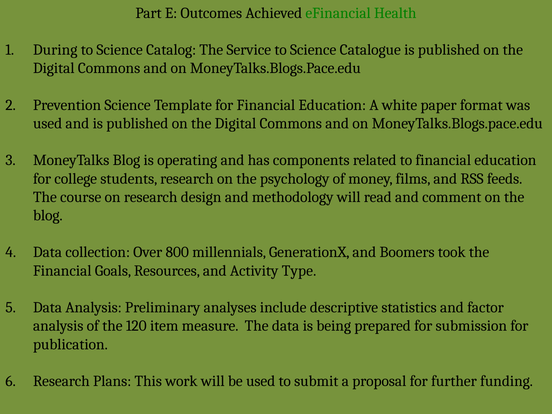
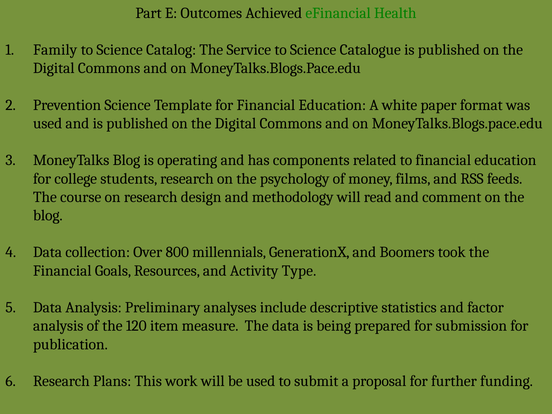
During: During -> Family (55, 50)
